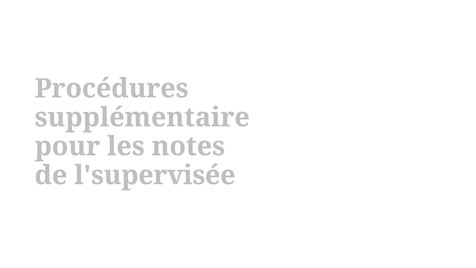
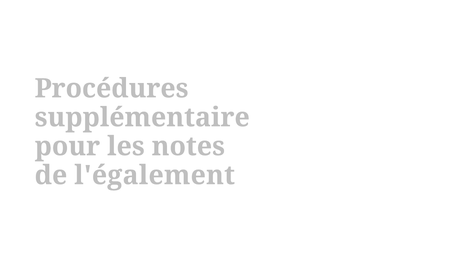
l'supervisée: l'supervisée -> l'également (155, 175)
